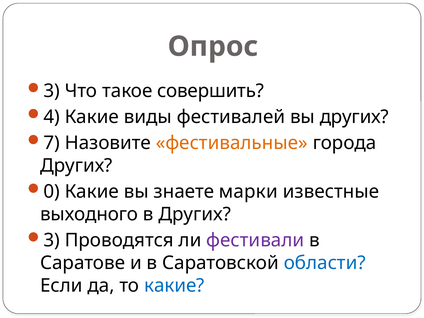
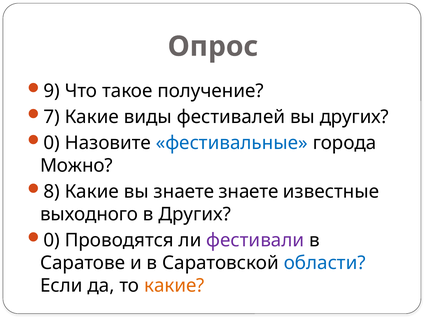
3: 3 -> 9 (52, 91)
совершить: совершить -> получение (210, 91)
4: 4 -> 7 (52, 117)
7: 7 -> 0 (52, 143)
фестивальные colour: orange -> blue (232, 143)
Других: Других -> Можно (76, 166)
0: 0 -> 8 (52, 192)
знаете марки: марки -> знаете (249, 192)
3: 3 -> 0 (52, 240)
какие colour: blue -> orange (174, 286)
